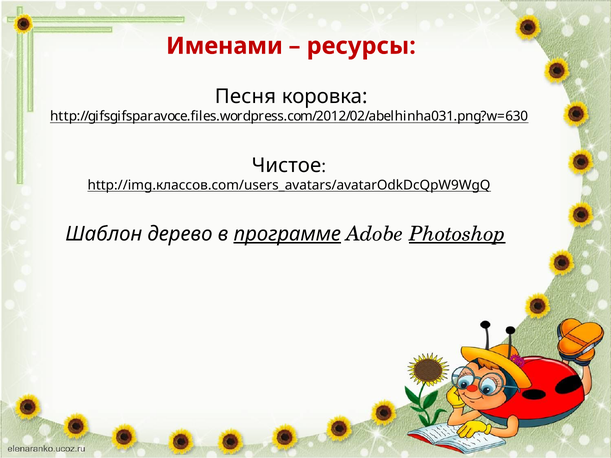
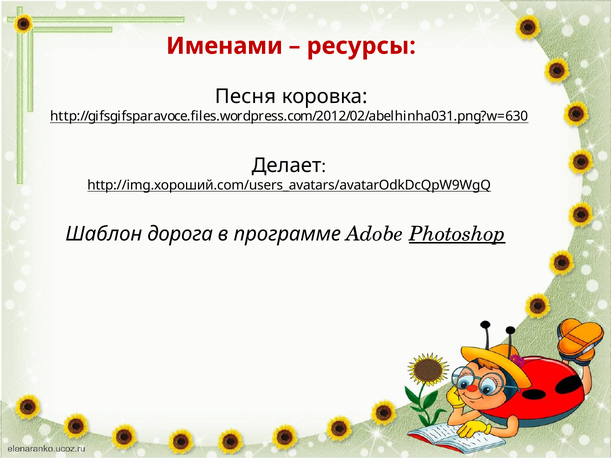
Чистое: Чистое -> Делает (287, 165)
http://img.классов.com/users_avatars/avatarOdkDcQpW9WgQ: http://img.классов.com/users_avatars/avatarOdkDcQpW9WgQ -> http://img.хороший.com/users_avatars/avatarOdkDcQpW9WgQ (289, 185)
дерево: дерево -> дорога (180, 234)
программе underline: present -> none (287, 234)
